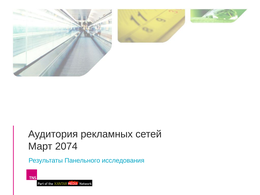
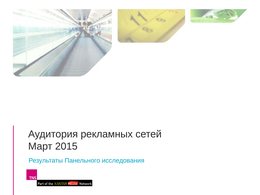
2074: 2074 -> 2015 (66, 146)
